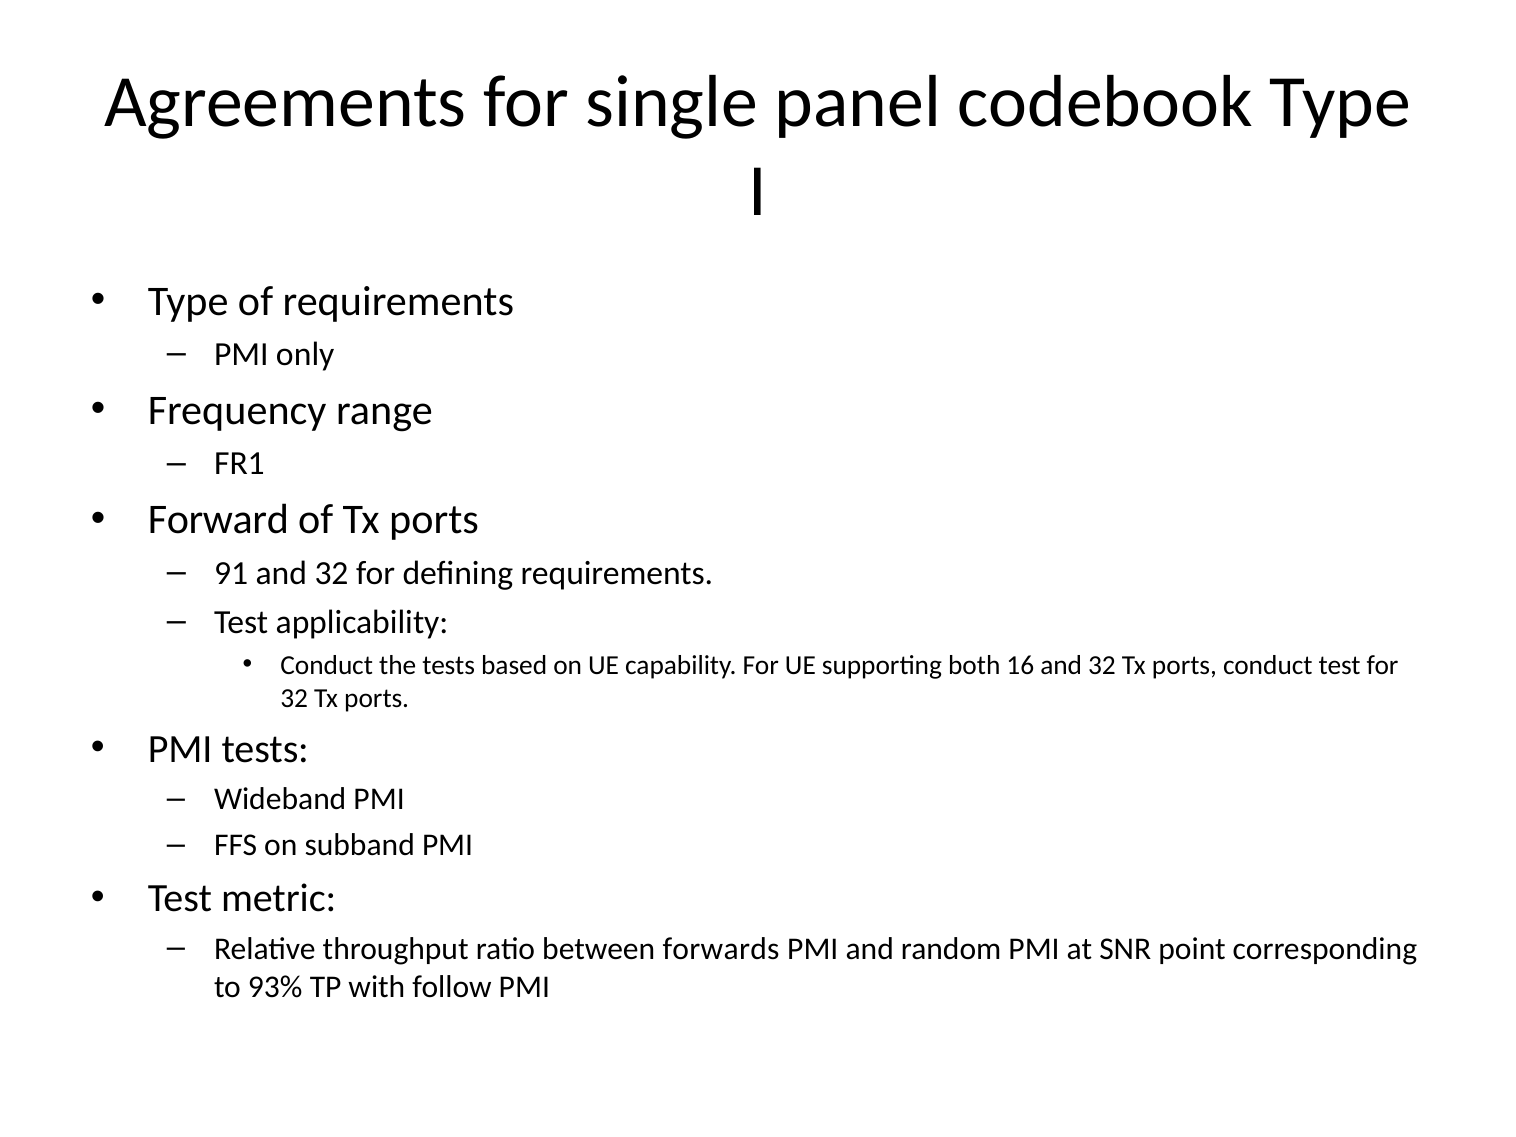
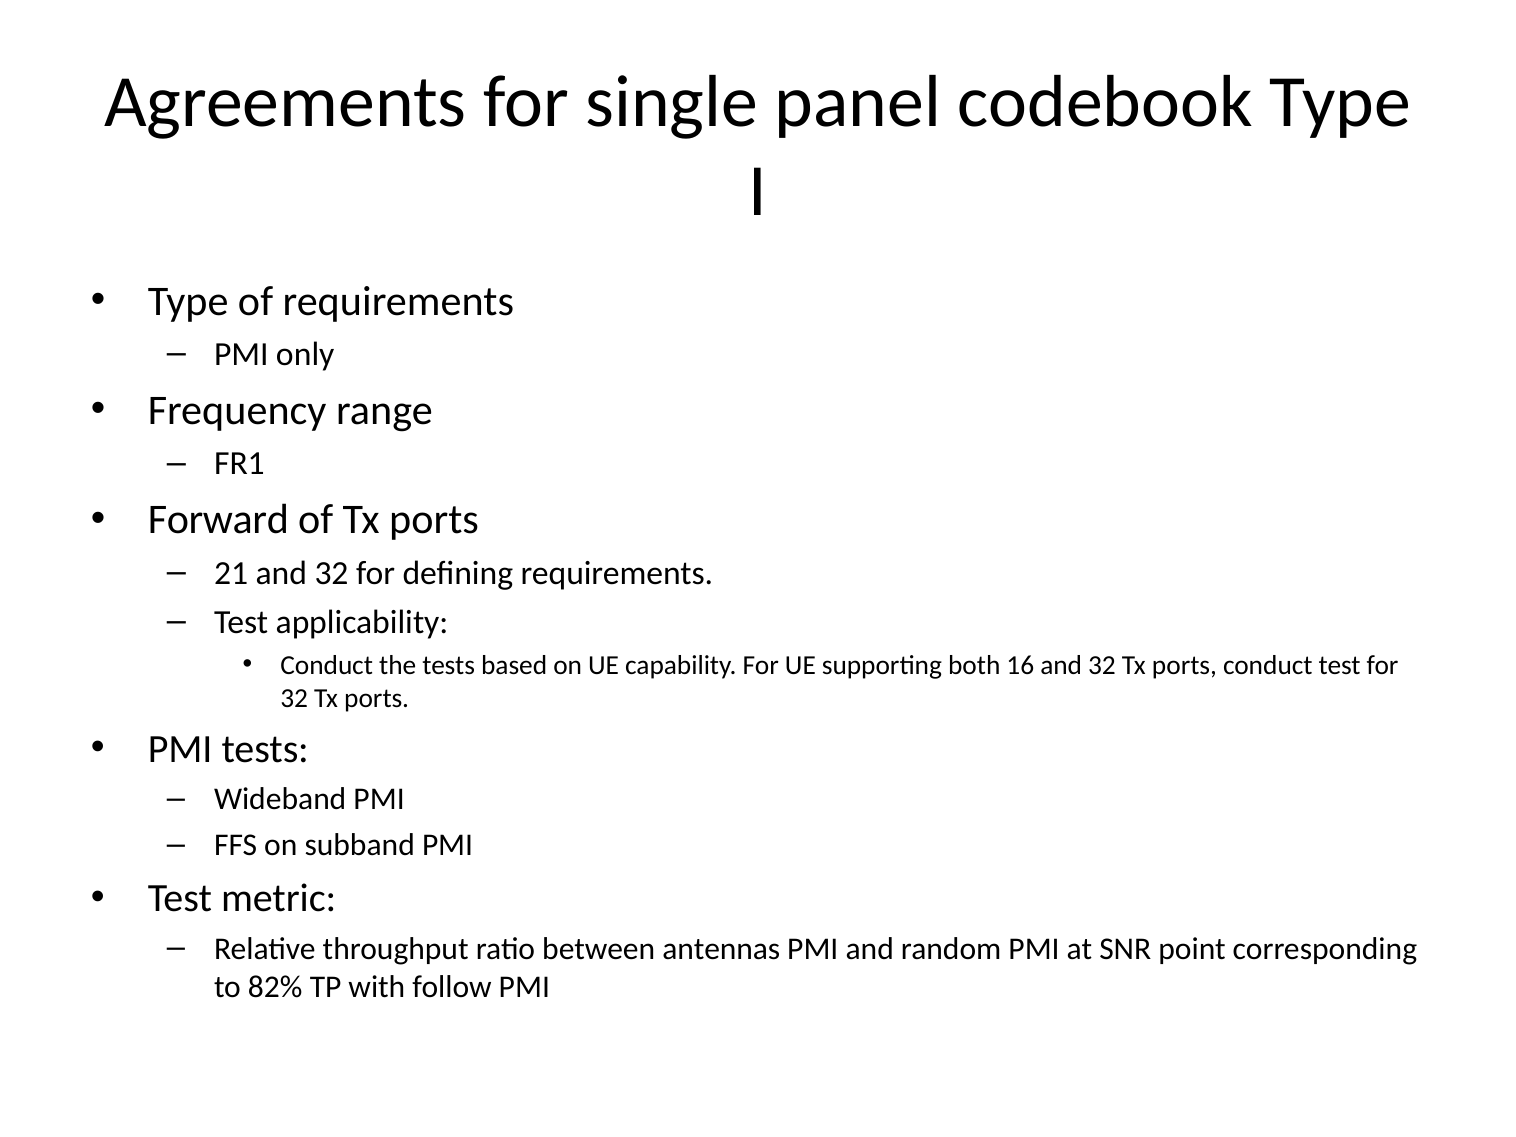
91: 91 -> 21 (231, 573)
forwards: forwards -> antennas (721, 949)
93%: 93% -> 82% (275, 987)
